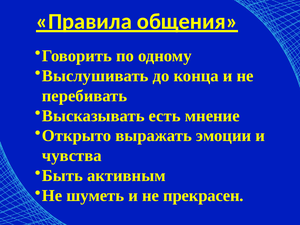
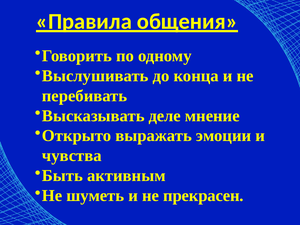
есть: есть -> деле (165, 116)
